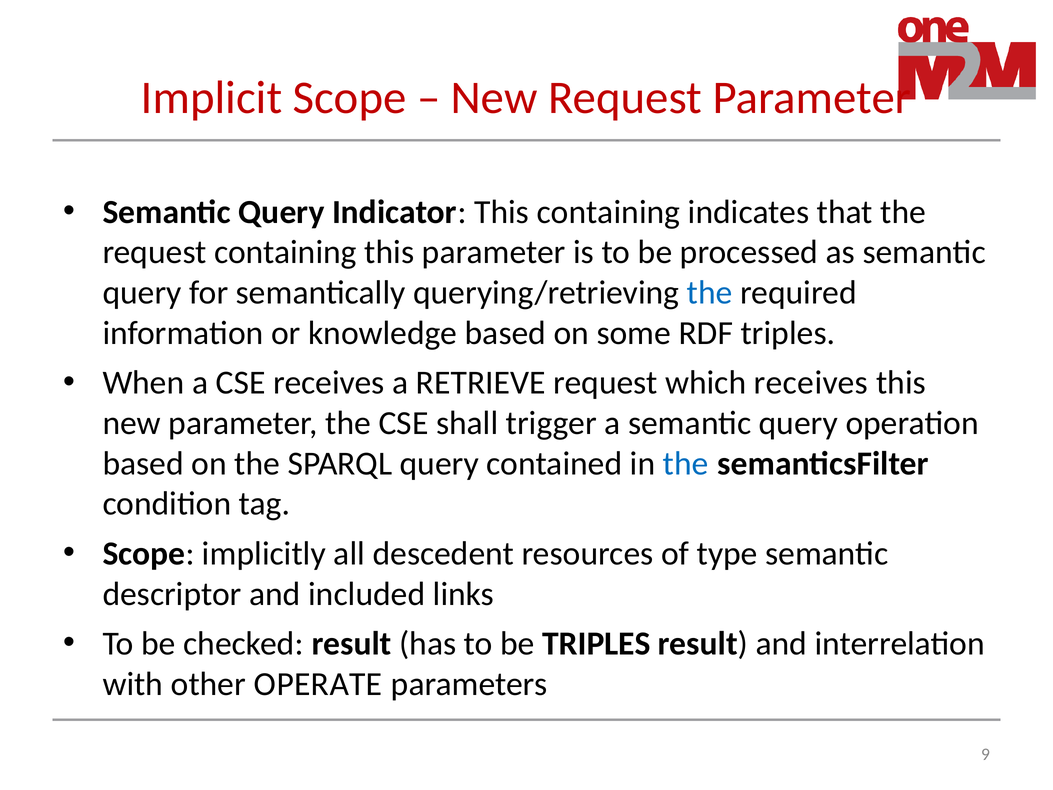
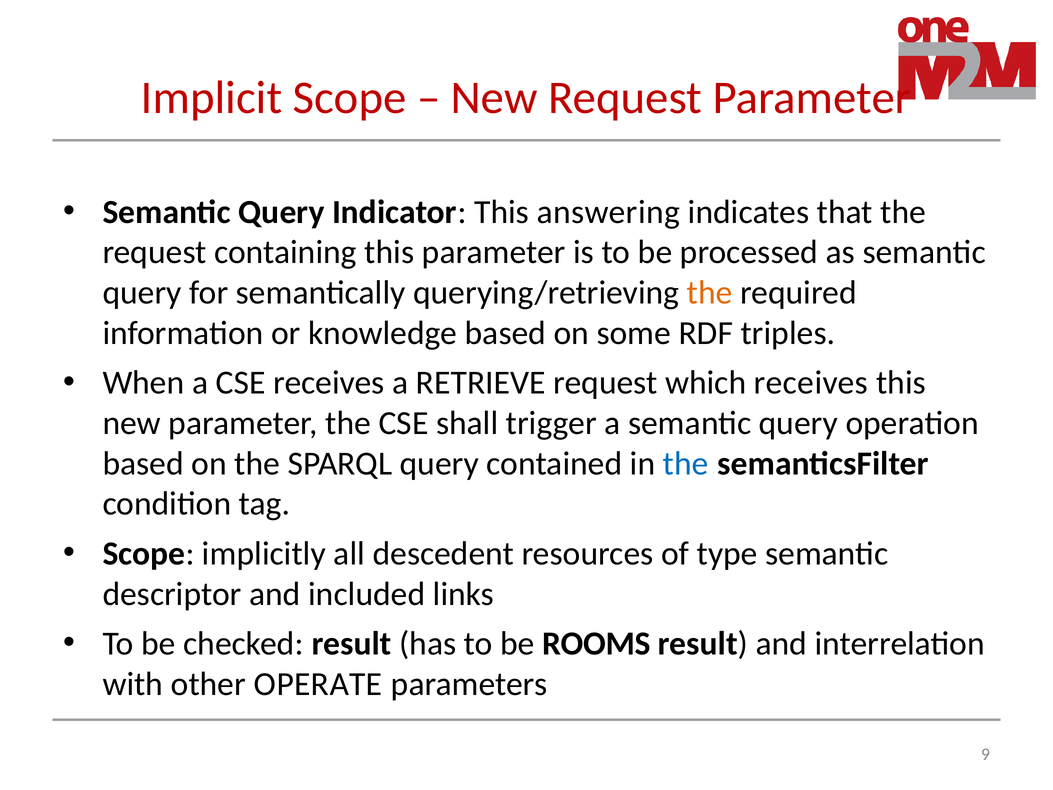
This containing: containing -> answering (608, 212)
the colour: blue -> orange (710, 293)
be TRIPLES: TRIPLES -> ROOMS (597, 643)
